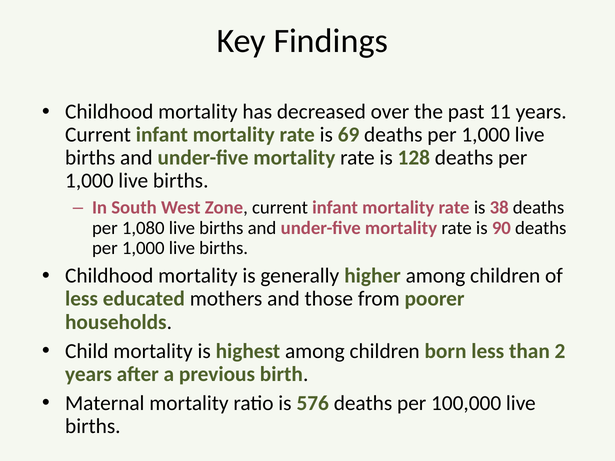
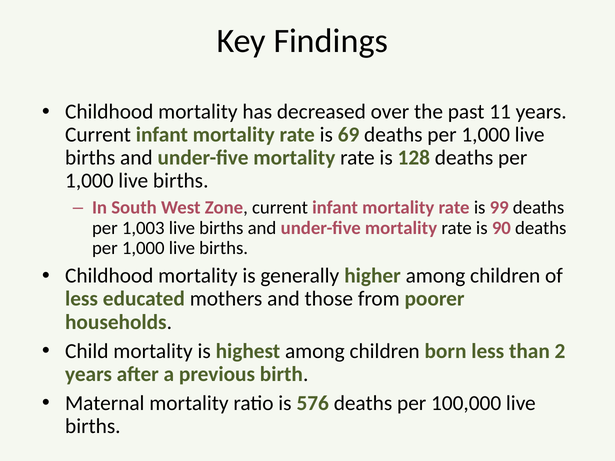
38: 38 -> 99 (499, 208)
1,080: 1,080 -> 1,003 (143, 228)
